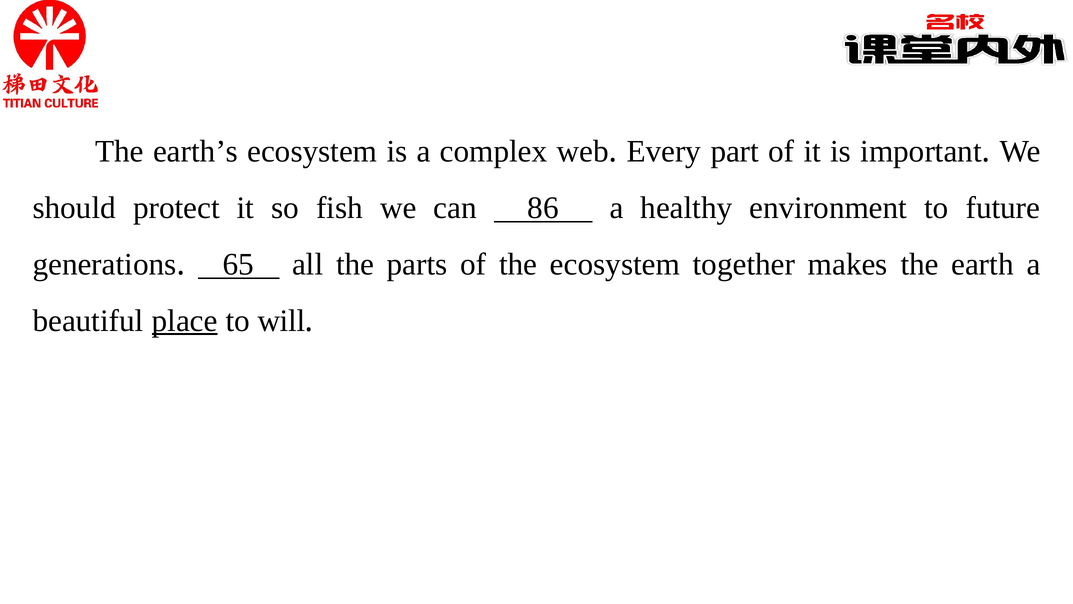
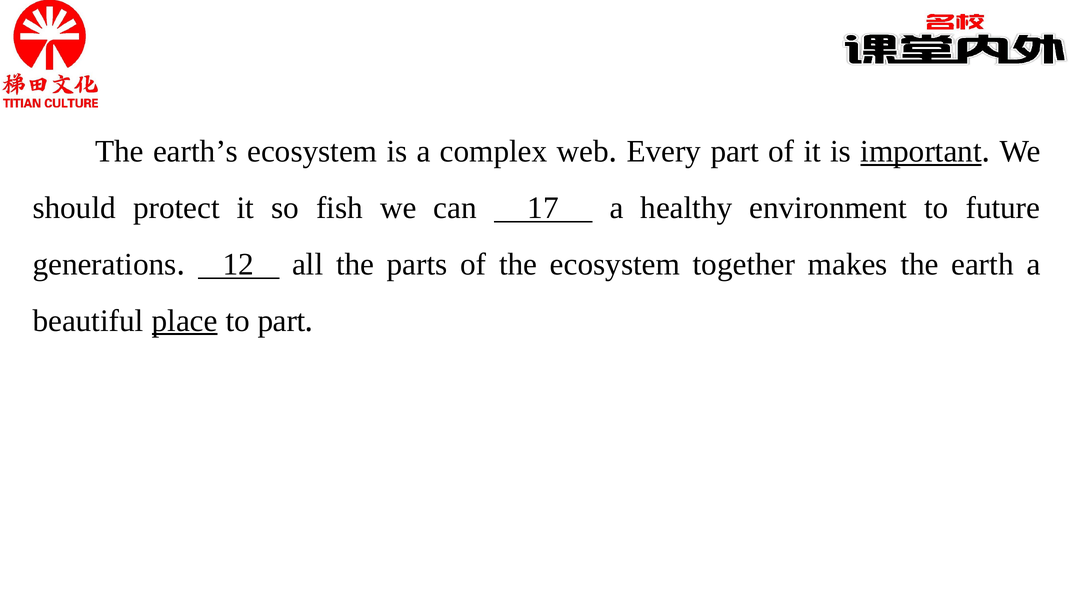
important underline: none -> present (921, 151)
86: 86 -> 17 (543, 208)
65: 65 -> 12 (238, 264)
to will: will -> part (281, 320)
